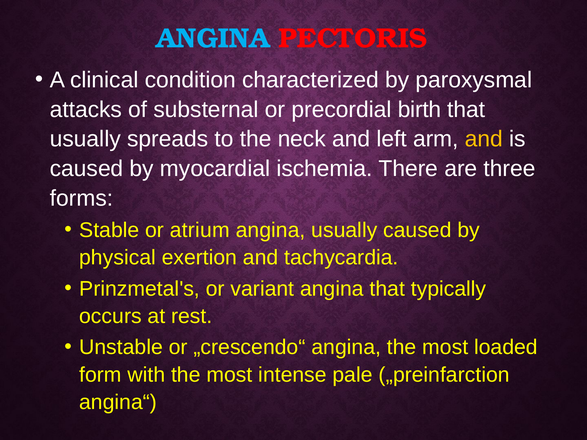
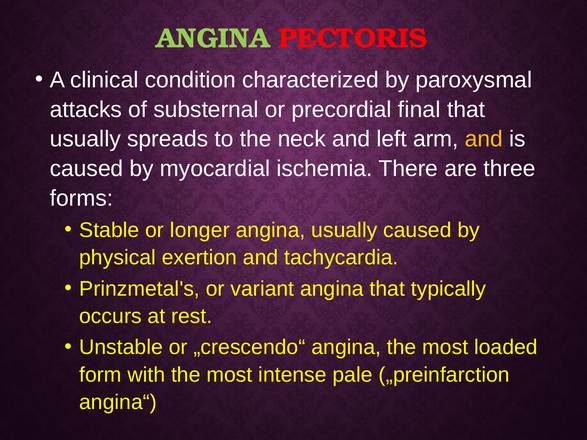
ANGINA colour: light blue -> light green (213, 38)
birth: birth -> final (419, 110)
atrium: atrium -> longer (200, 230)
